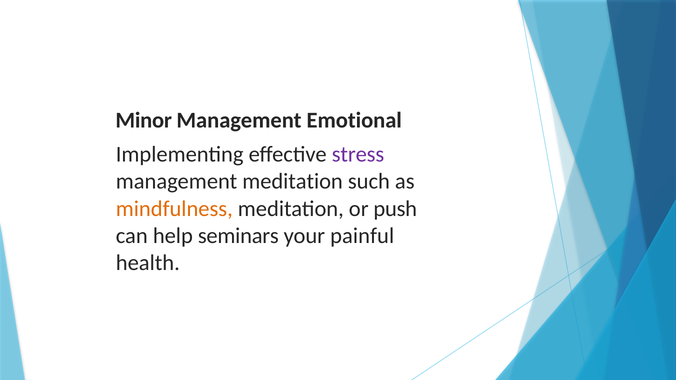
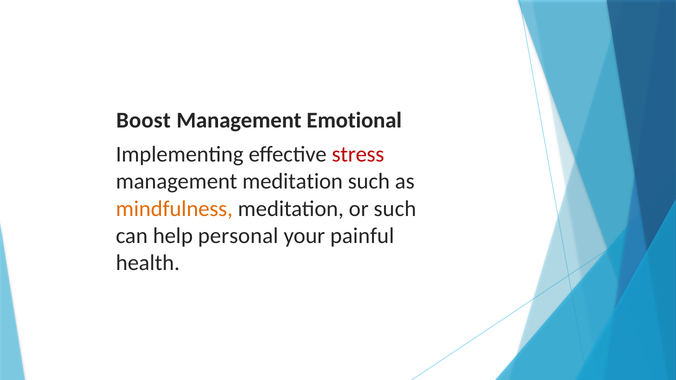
Minor: Minor -> Boost (143, 121)
stress colour: purple -> red (358, 155)
or push: push -> such (395, 209)
seminars: seminars -> personal (238, 236)
